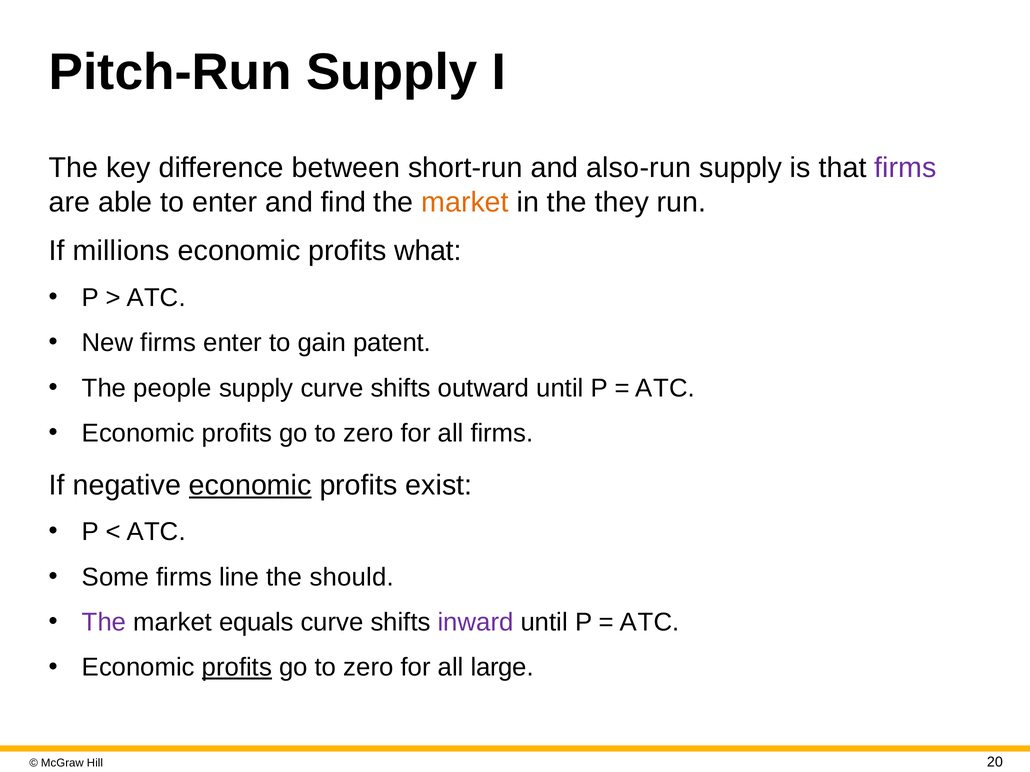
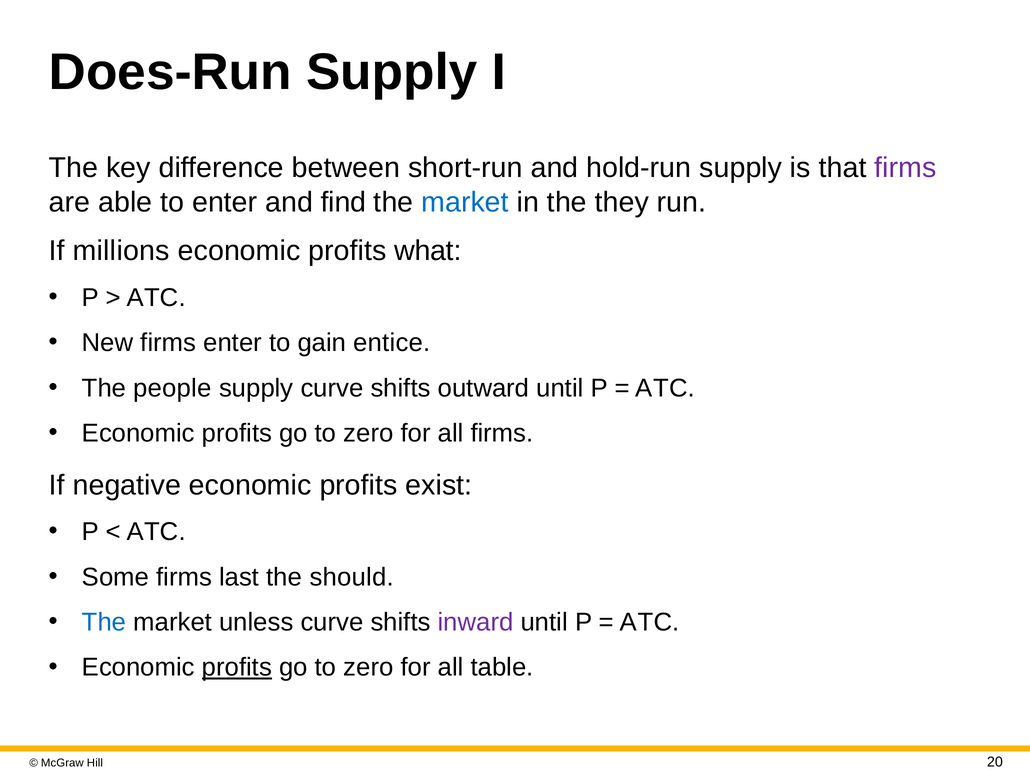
Pitch-Run: Pitch-Run -> Does-Run (170, 72)
also-run: also-run -> hold-run (639, 168)
market colour: orange -> blue (465, 202)
patent: patent -> entice (392, 343)
economic underline: present -> none (250, 485)
line: line -> last (239, 577)
The colour: purple -> blue (104, 623)
equals: equals -> unless (256, 623)
large: large -> table (502, 668)
